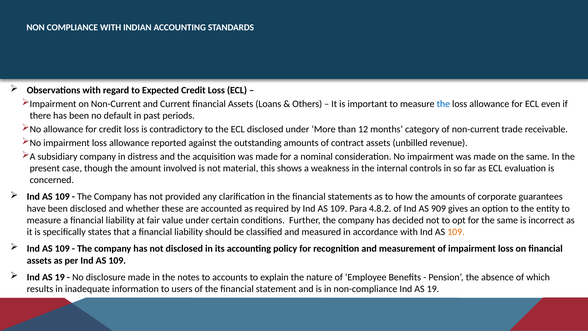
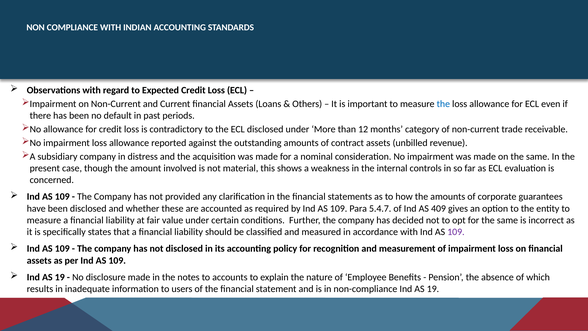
4.8.2: 4.8.2 -> 5.4.7 (380, 208)
909: 909 -> 409 (439, 208)
109 colour: orange -> purple (456, 232)
